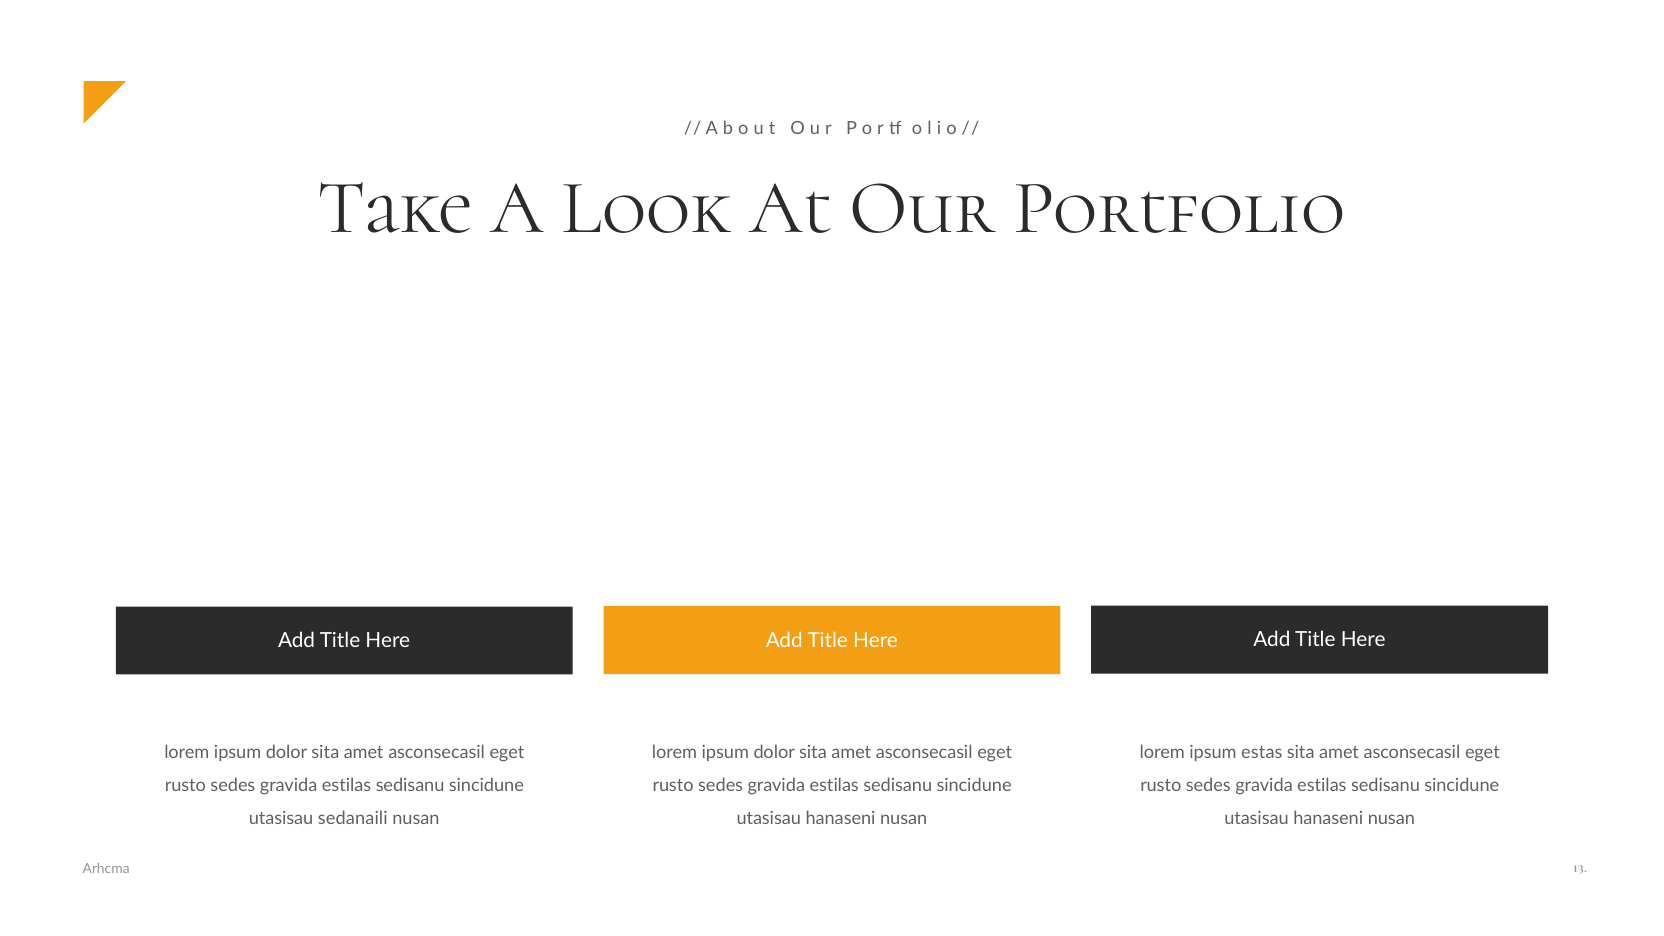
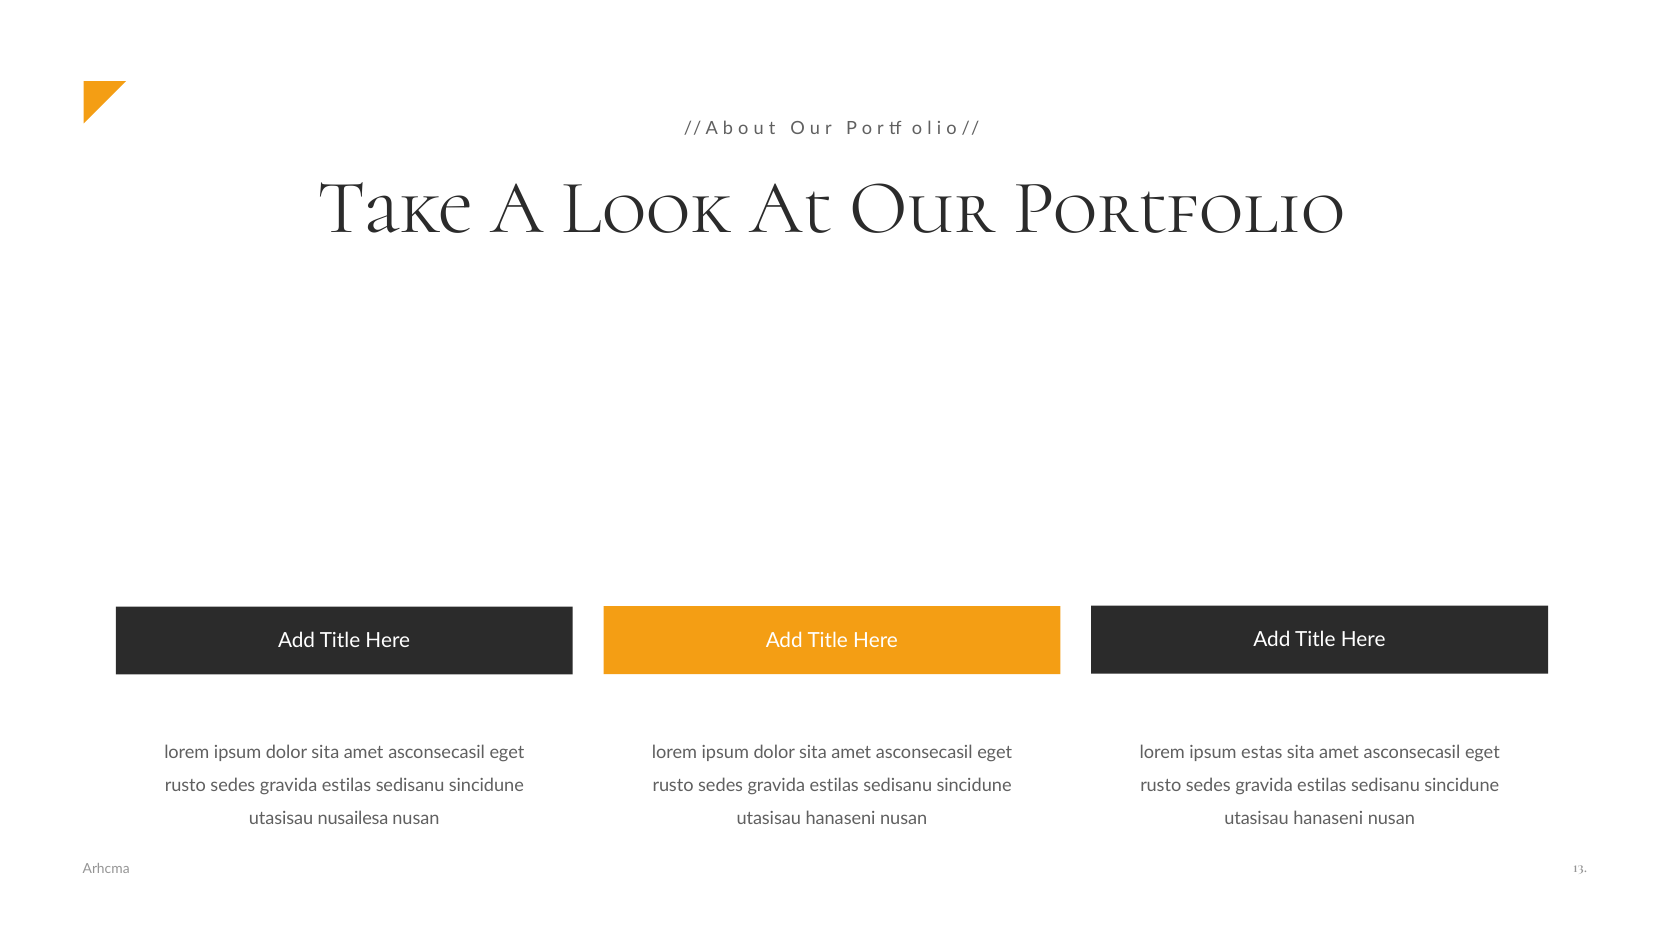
sedanaili: sedanaili -> nusailesa (353, 818)
